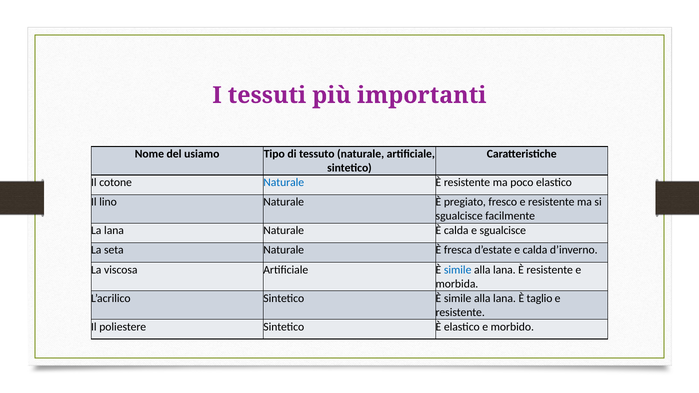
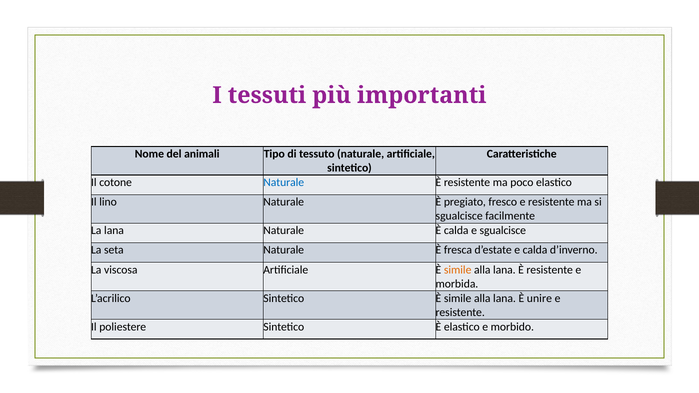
usiamo: usiamo -> animali (202, 154)
simile colour: blue -> orange (458, 270)
taglio: taglio -> unire (539, 298)
